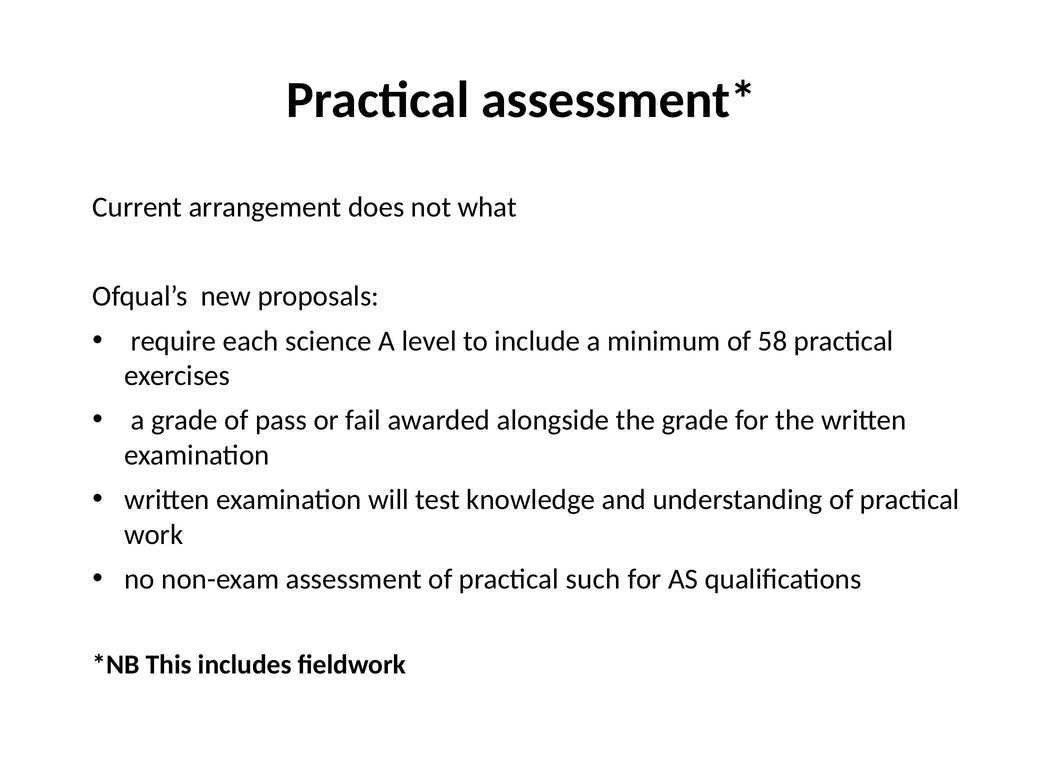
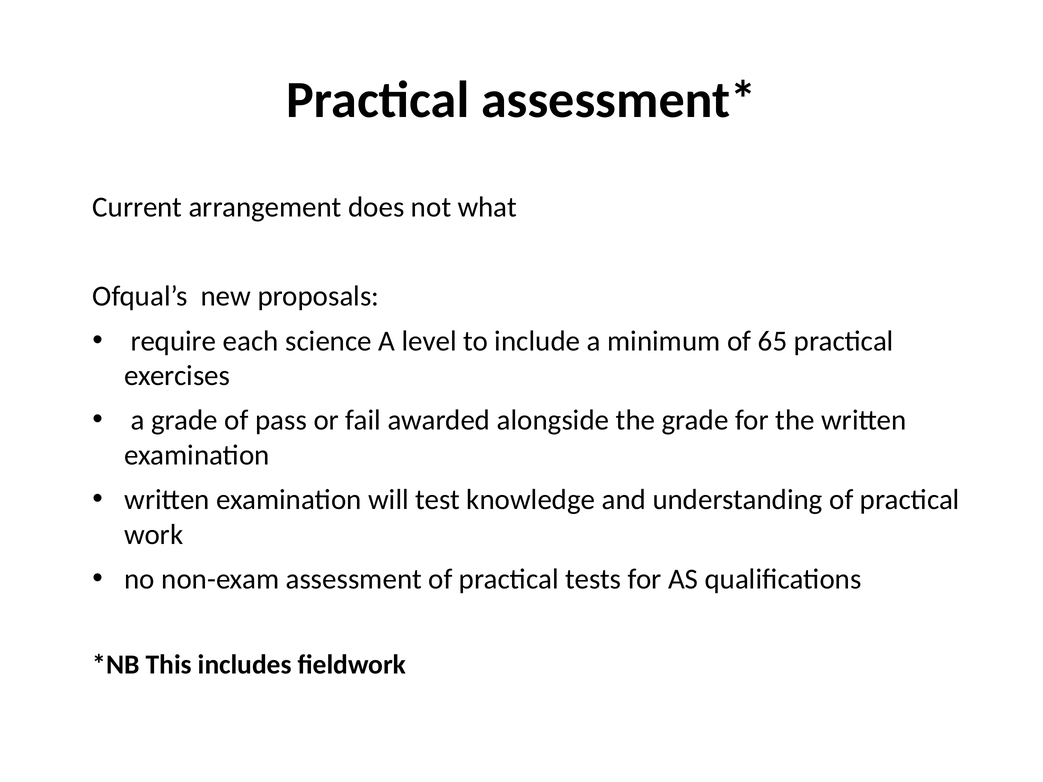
58: 58 -> 65 (772, 341)
such: such -> tests (593, 579)
